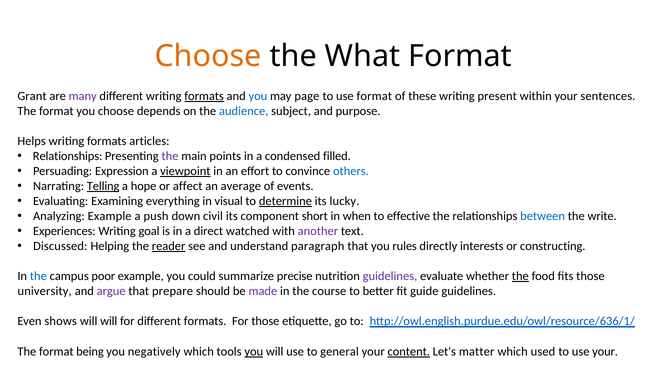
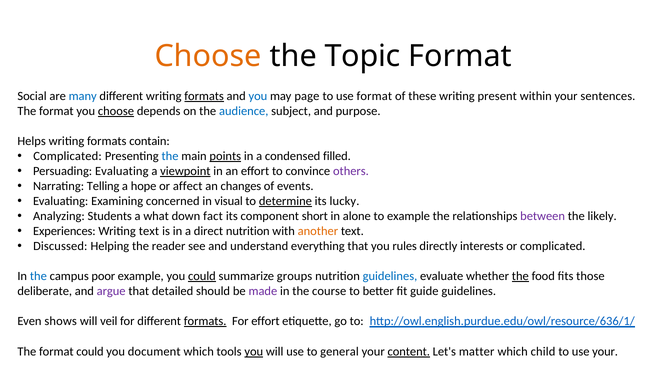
What: What -> Topic (363, 56)
Grant: Grant -> Social (32, 96)
many colour: purple -> blue (83, 96)
choose underline: none -> present (116, 111)
articles: articles -> contain (150, 141)
Relationships: Relationships -> Complicated (68, 156)
the colour: purple -> blue (170, 156)
points underline: none -> present (225, 156)
Persuading Expression: Expression -> Evaluating (122, 171)
others colour: blue -> purple (351, 171)
Telling underline: present -> none (103, 186)
average: average -> changes (241, 186)
everything: everything -> concerned (173, 201)
Analyzing Example: Example -> Students (110, 216)
push: push -> what (156, 216)
civil: civil -> fact (213, 216)
when: when -> alone (357, 216)
to effective: effective -> example (408, 216)
between colour: blue -> purple (543, 216)
write: write -> likely (602, 216)
Writing goal: goal -> text (149, 231)
direct watched: watched -> nutrition (248, 231)
another colour: purple -> orange (318, 231)
reader underline: present -> none (169, 246)
paragraph: paragraph -> everything (318, 246)
or constructing: constructing -> complicated (553, 246)
could underline: none -> present (202, 276)
precise: precise -> groups (295, 276)
guidelines colour: purple -> blue (390, 276)
university: university -> deliberate (45, 291)
prepare: prepare -> detailed (173, 291)
will will: will -> veil (109, 321)
formats underline: none -> present (205, 321)
For those: those -> effort (265, 321)
format being: being -> could (90, 352)
negatively: negatively -> document (154, 352)
used: used -> child (543, 352)
